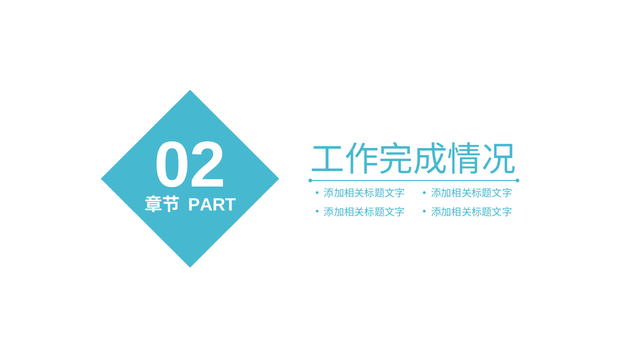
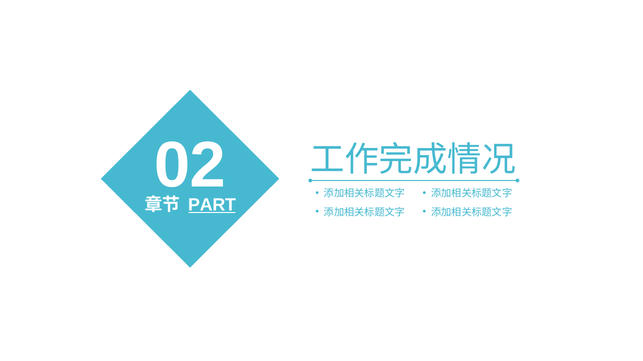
PART underline: none -> present (212, 205)
